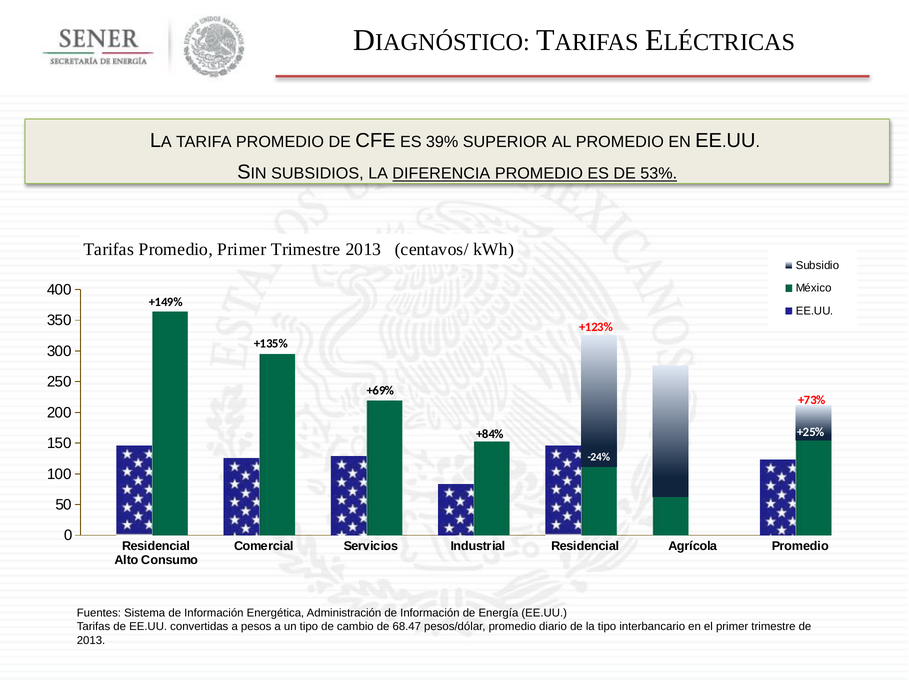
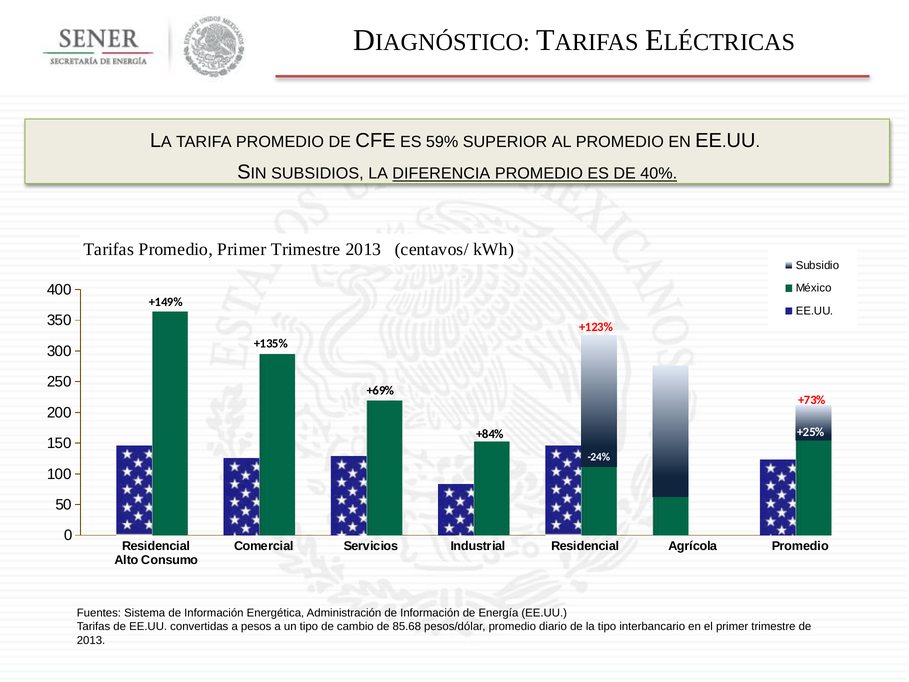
39%: 39% -> 59% (442, 142)
53%: 53% -> 40% (659, 173)
68.47: 68.47 -> 85.68 (407, 626)
